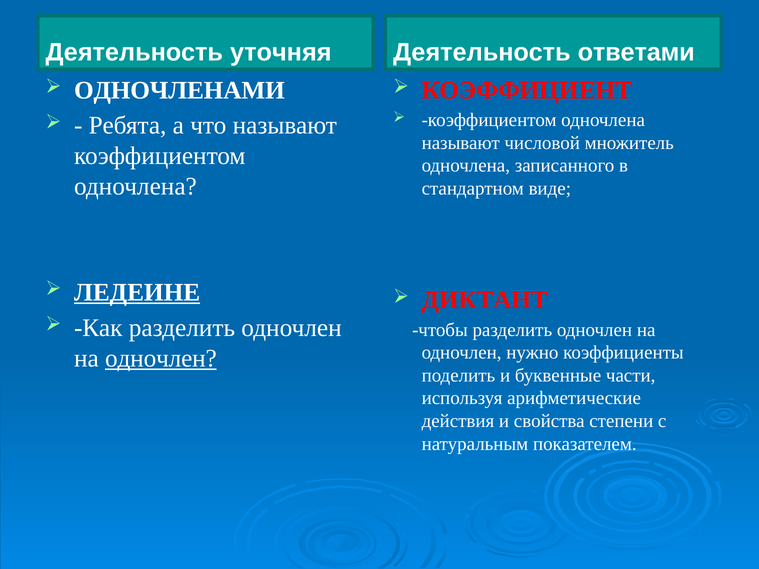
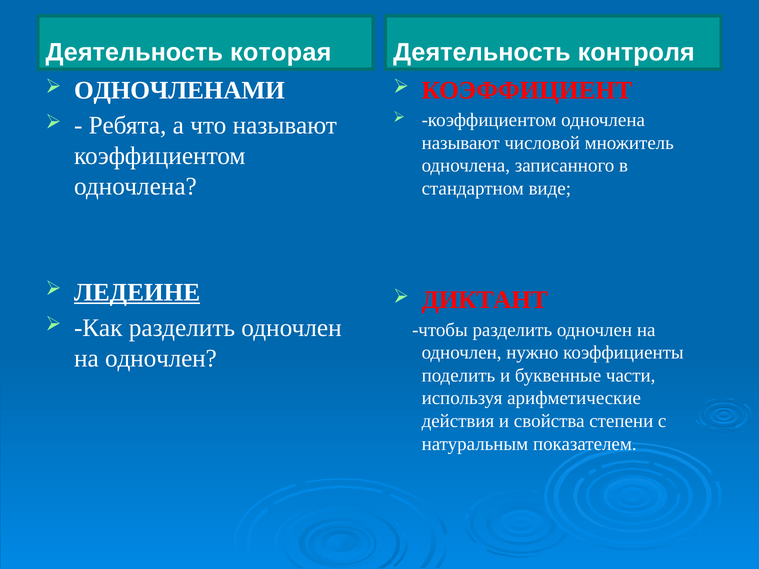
уточняя: уточняя -> которая (281, 52)
ответами: ответами -> контроля (636, 52)
одночлен underline: present -> none (161, 358)
